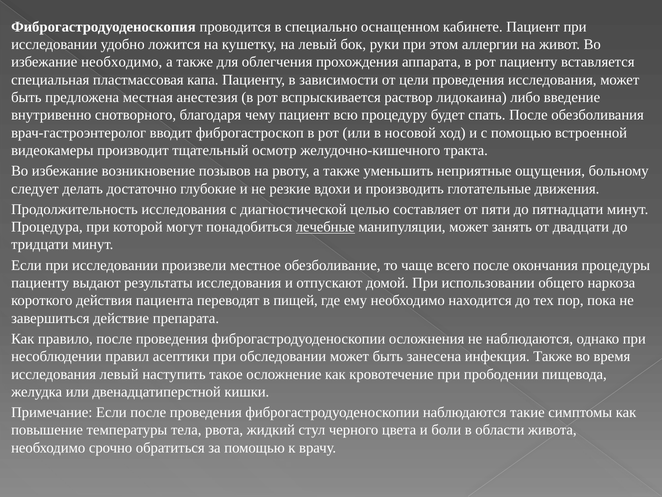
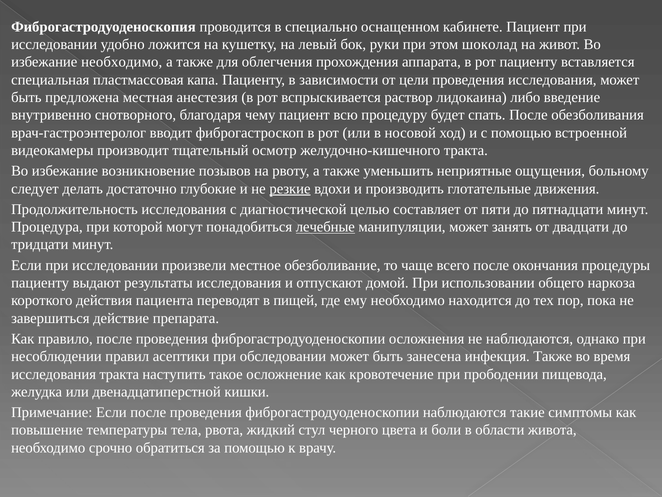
аллергии: аллергии -> шоколад (490, 44)
резкие underline: none -> present (290, 189)
исследования левый: левый -> тракта (119, 374)
